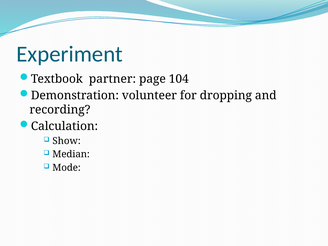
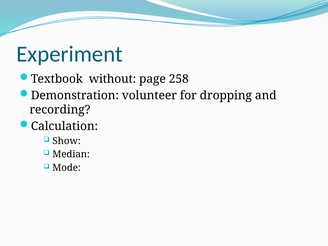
partner: partner -> without (113, 79)
104: 104 -> 258 (179, 79)
